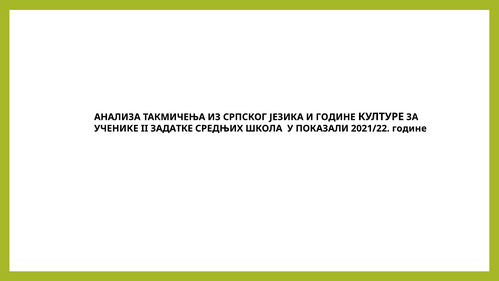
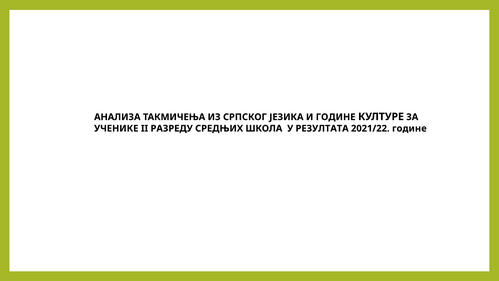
ЗАДАТКЕ: ЗАДАТКЕ -> РАЗРЕДУ (172, 128)
ПОКАЗАЛИ: ПОКАЗАЛИ -> РЕЗУЛТАТА (322, 128)
